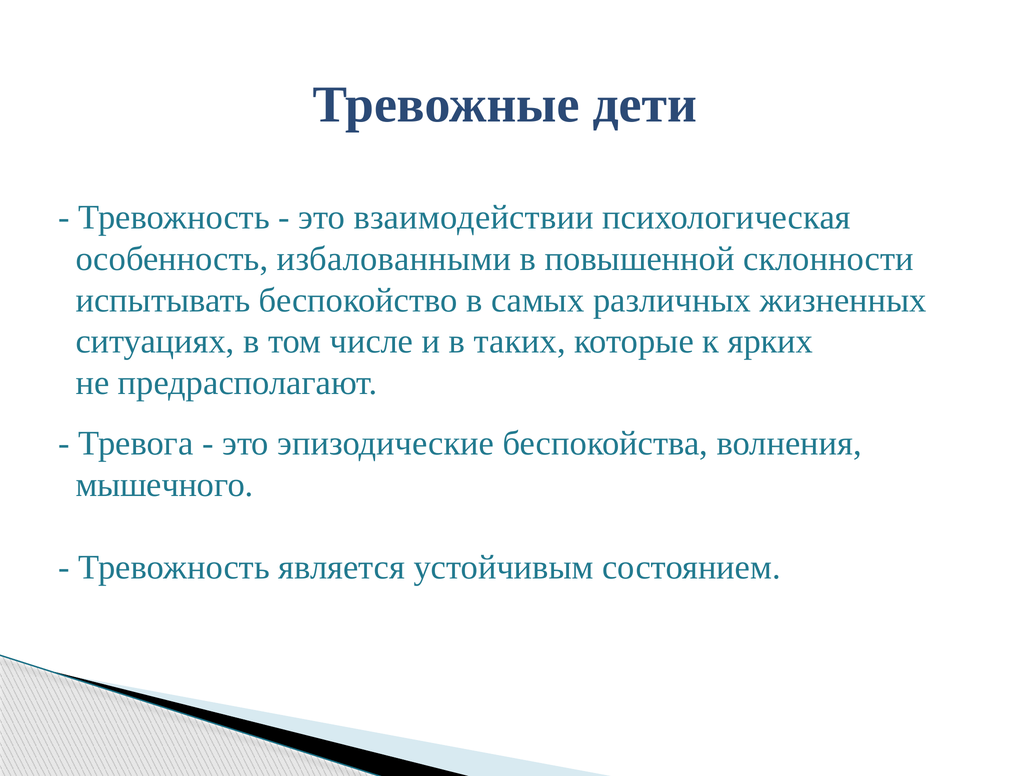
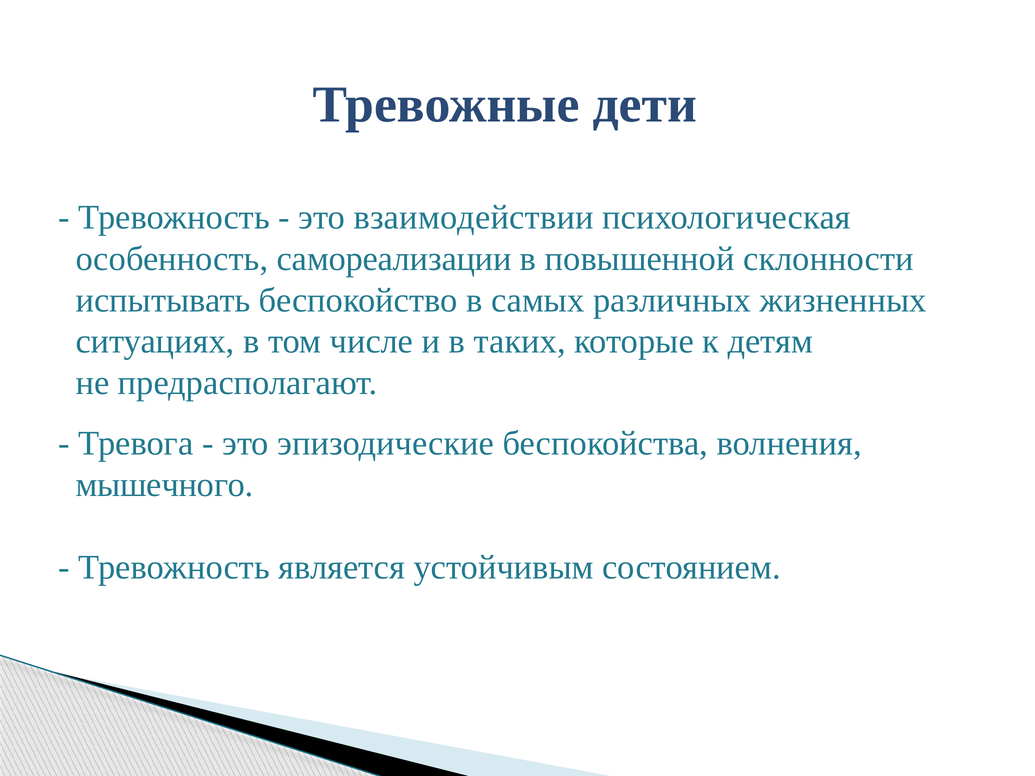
избалованными: избалованными -> самореализации (394, 259)
ярких: ярких -> детям (770, 342)
